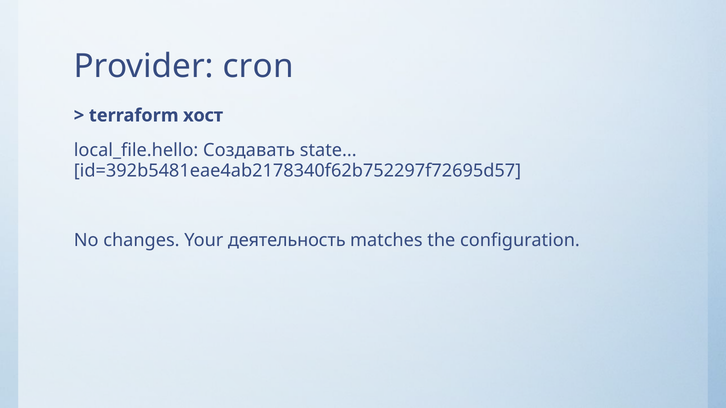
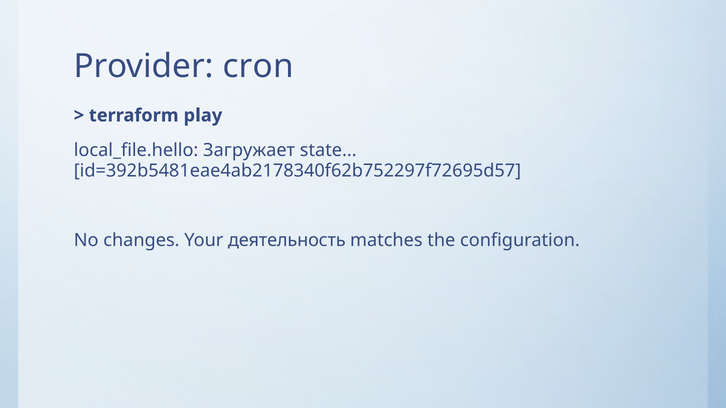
хост: хост -> play (203, 116)
Создавать: Создавать -> Загружает (249, 150)
